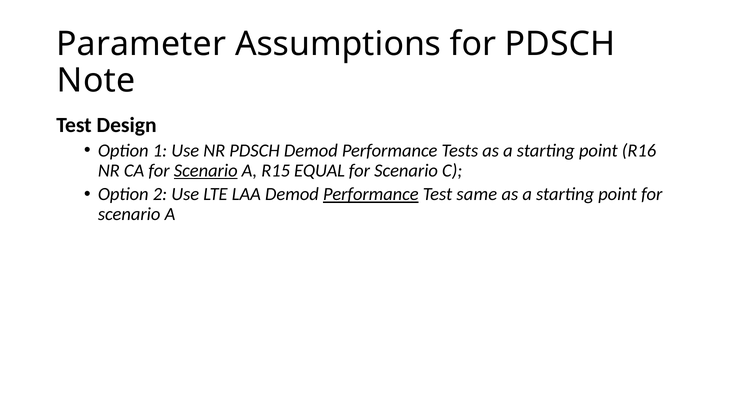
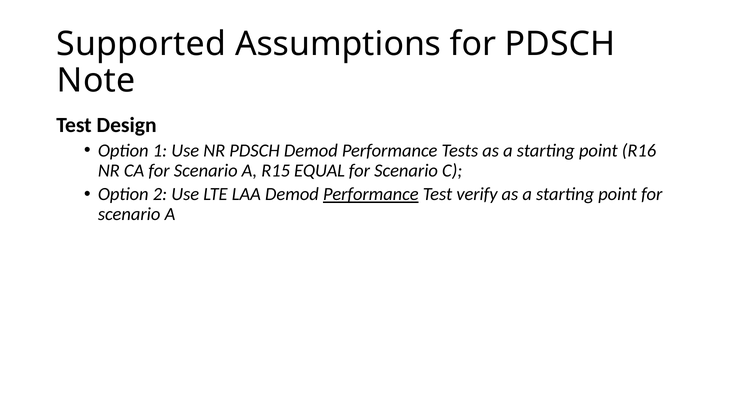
Parameter: Parameter -> Supported (141, 44)
Scenario underline: present -> none (206, 170)
same: same -> verify (477, 194)
